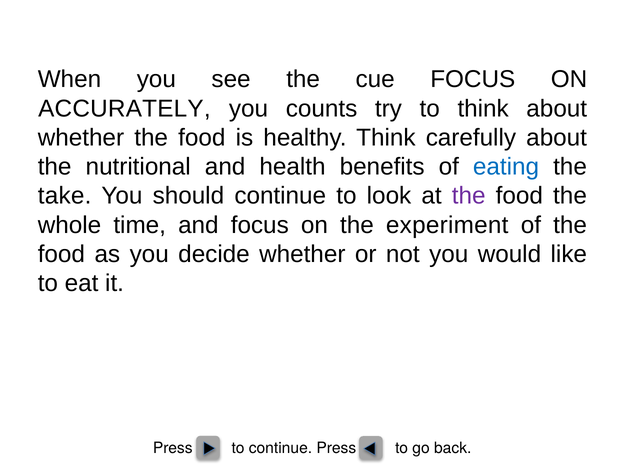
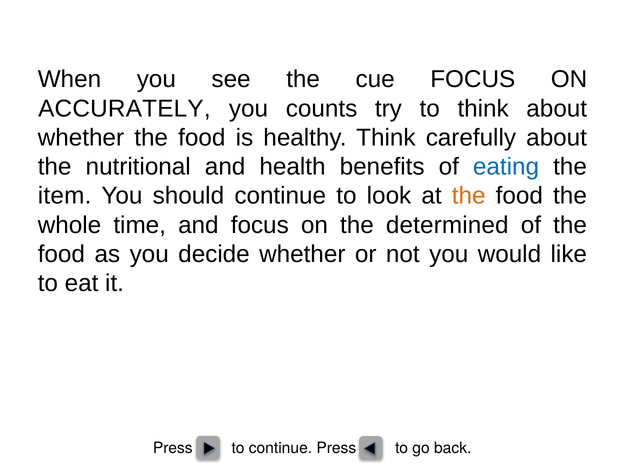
take: take -> item (65, 196)
the colour: purple -> orange (469, 196)
experiment: experiment -> determined (447, 225)
